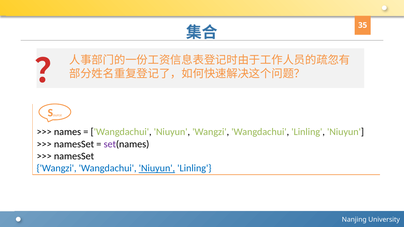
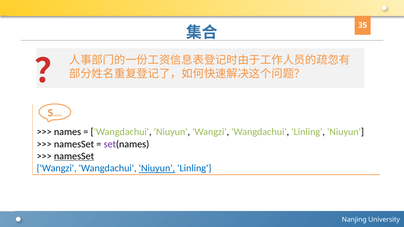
namesSet underline: none -> present (74, 156)
